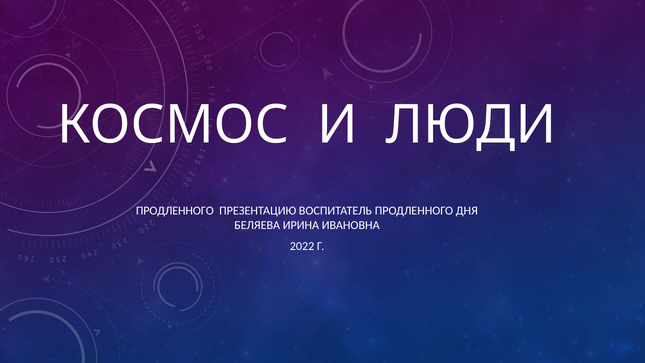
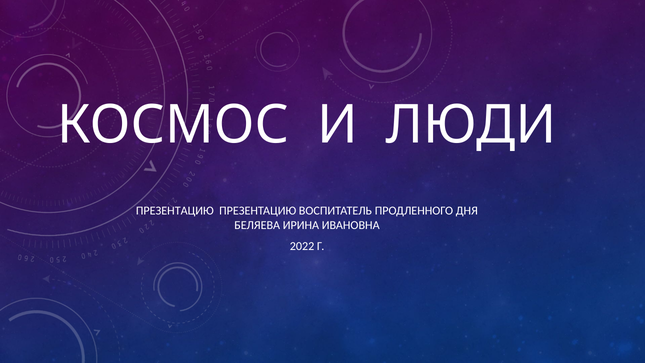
ПРОДЛЕННОГО: ПРОДЛЕННОГО -> ПРЕЗЕНТАЦИЮ (175, 211)
